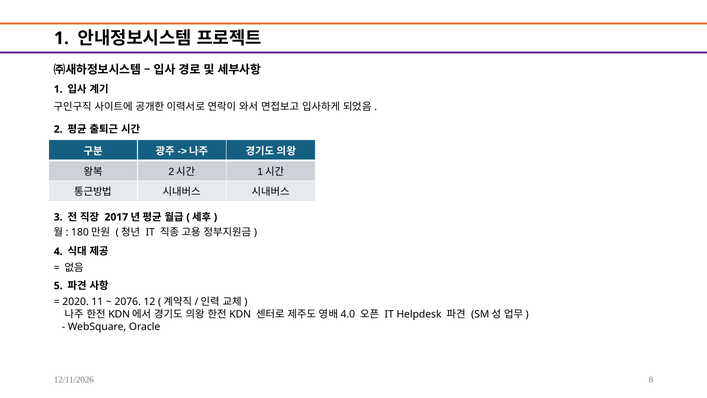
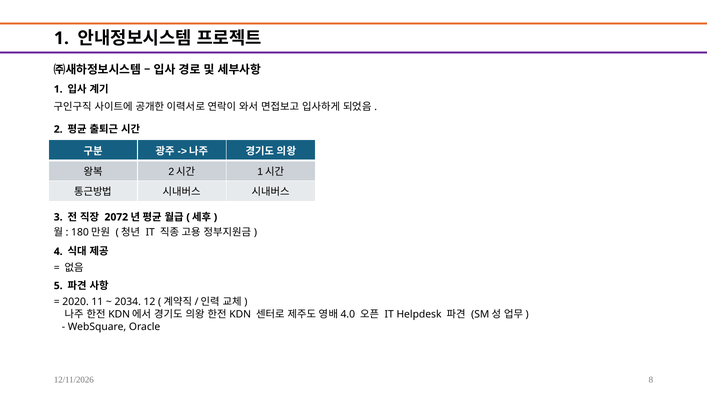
2017: 2017 -> 2072 (116, 217)
2076: 2076 -> 2034 (128, 302)
